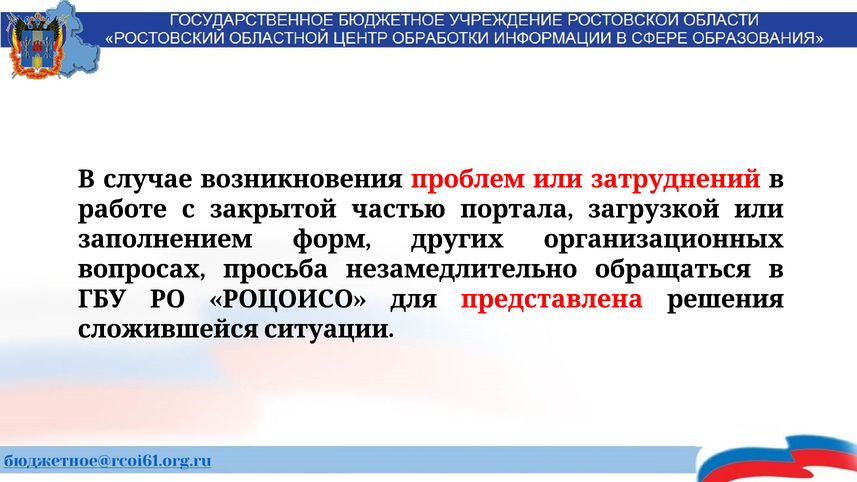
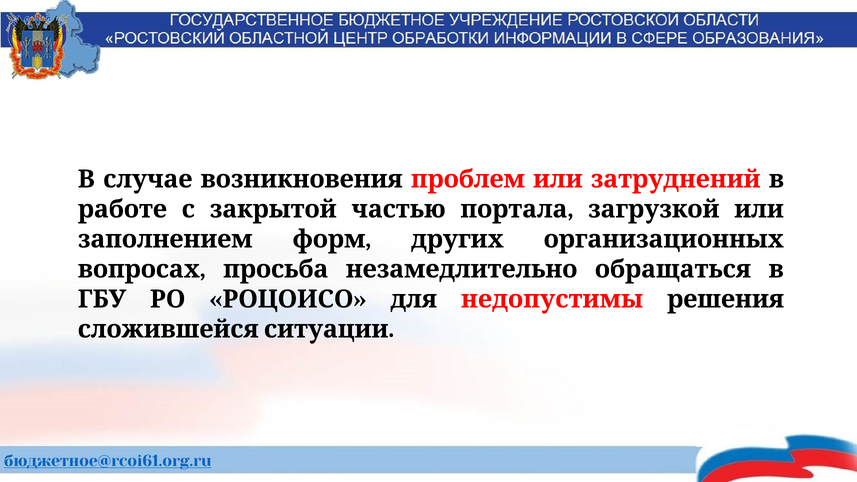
представлена: представлена -> недопустимы (552, 299)
